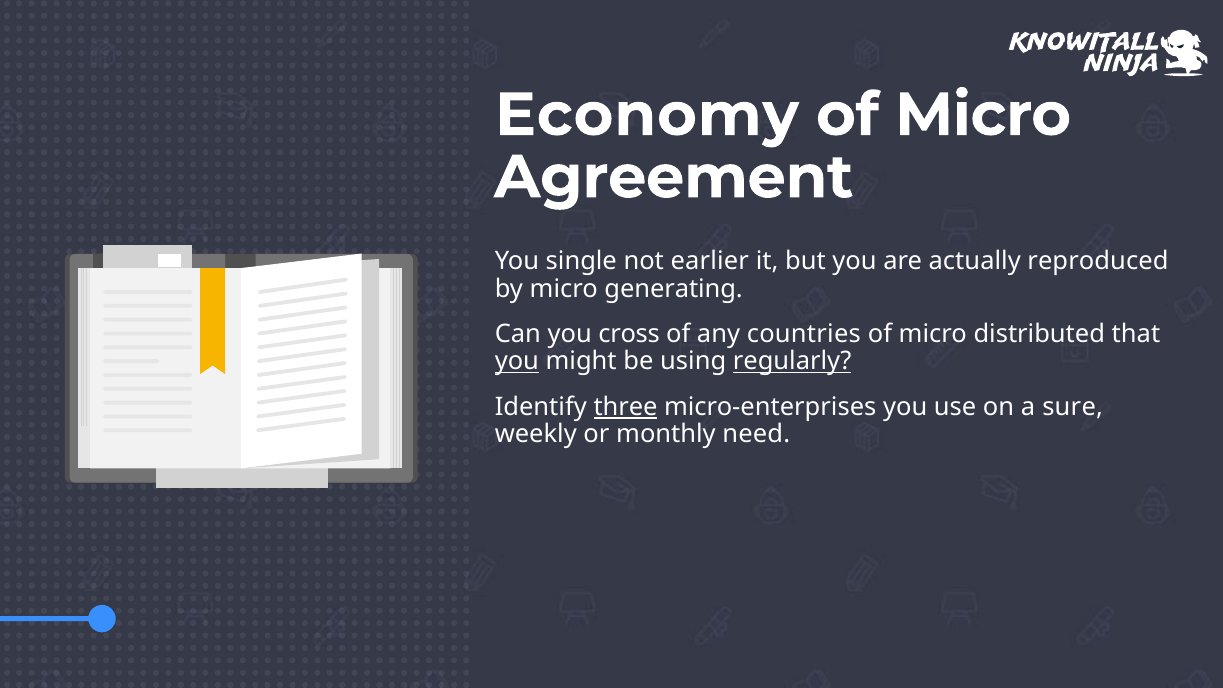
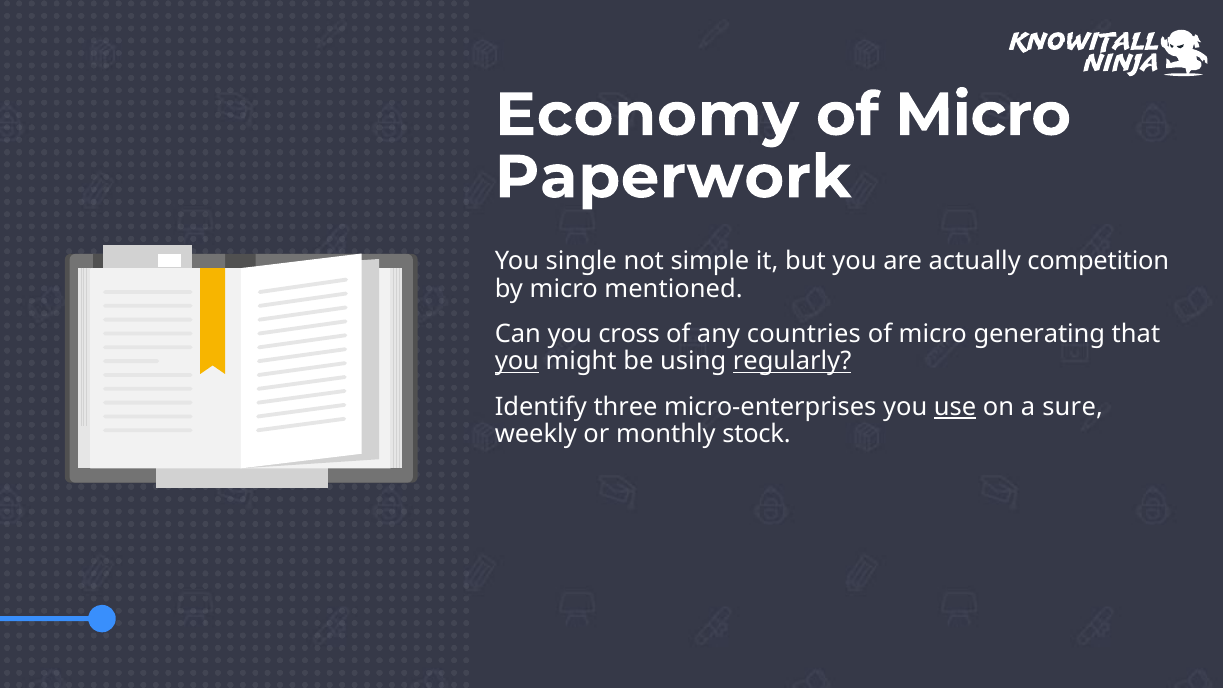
Agreement: Agreement -> Paperwork (673, 177)
earlier: earlier -> simple (710, 261)
reproduced: reproduced -> competition (1098, 261)
generating: generating -> mentioned (674, 289)
distributed: distributed -> generating (1039, 334)
three underline: present -> none (626, 407)
use underline: none -> present (955, 407)
need: need -> stock (756, 434)
